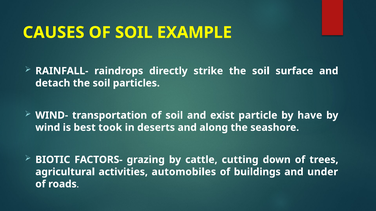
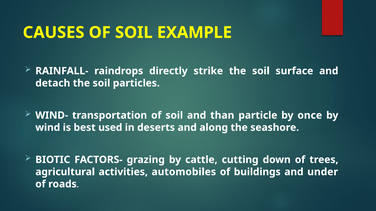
exist: exist -> than (222, 116)
have: have -> once (310, 116)
took: took -> used (110, 128)
